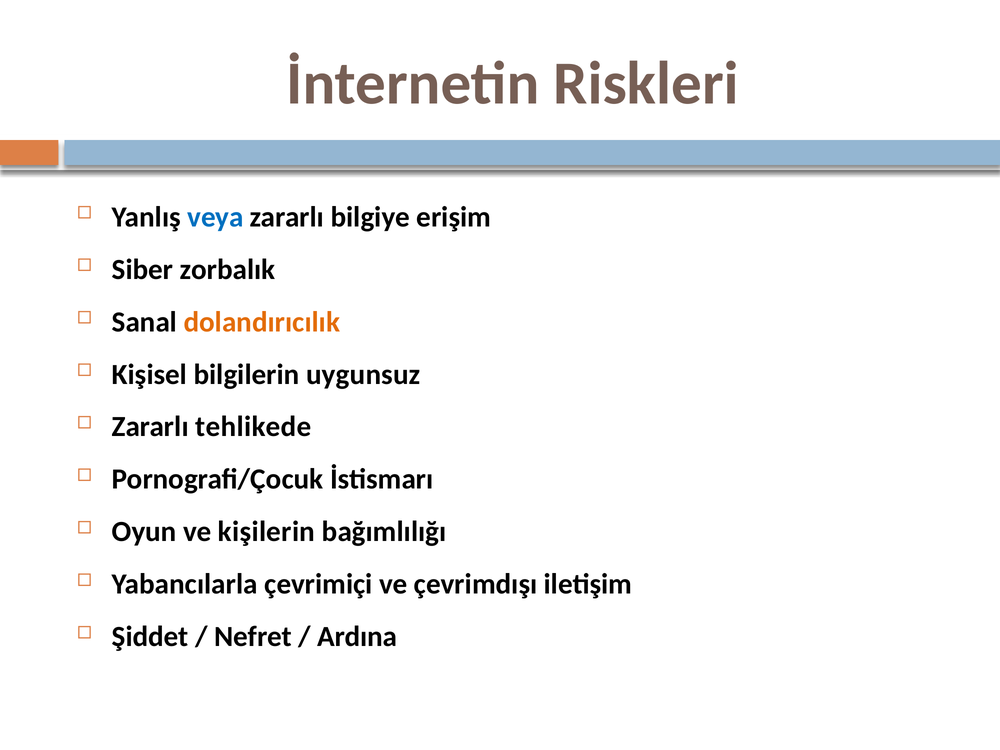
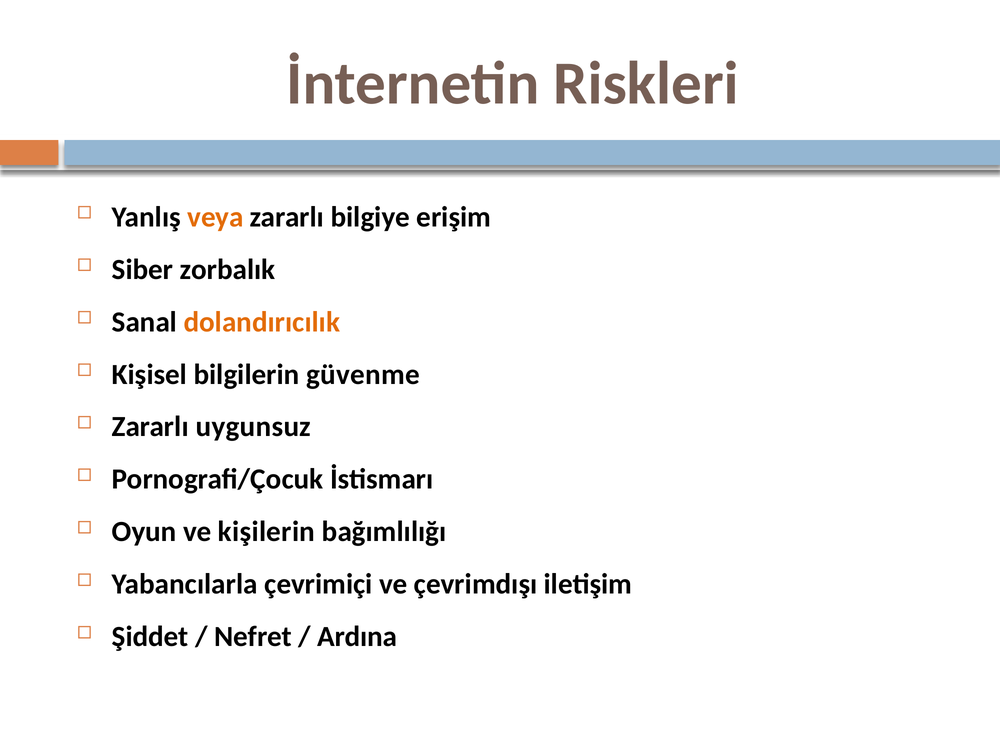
veya colour: blue -> orange (215, 217)
uygunsuz: uygunsuz -> güvenme (363, 374)
tehlikede: tehlikede -> uygunsuz (253, 427)
